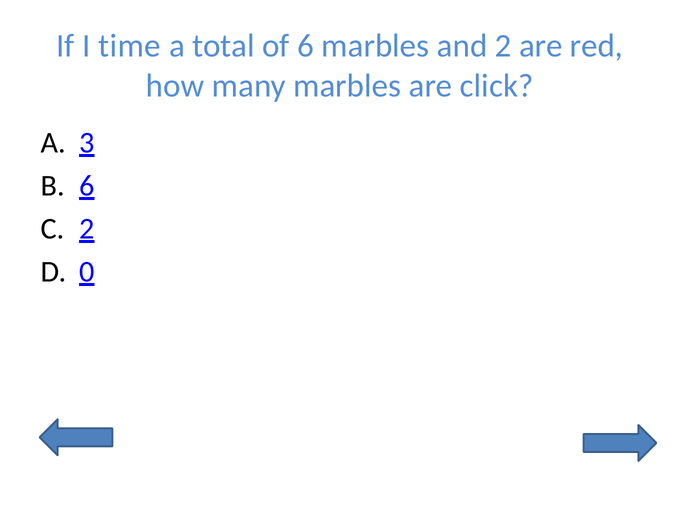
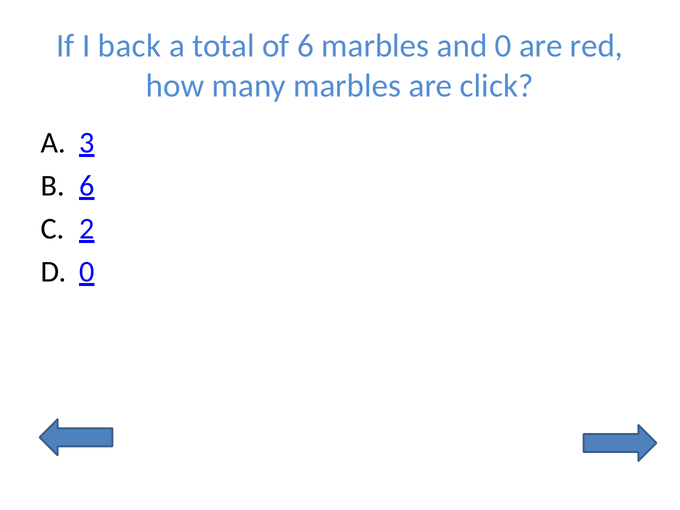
time: time -> back (129, 46)
and 2: 2 -> 0 (503, 46)
